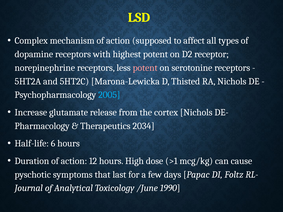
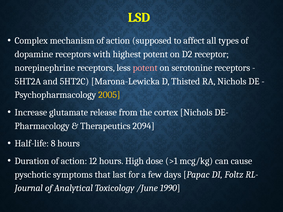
2005 colour: light blue -> yellow (109, 95)
2034: 2034 -> 2094 (144, 126)
6: 6 -> 8 (53, 144)
